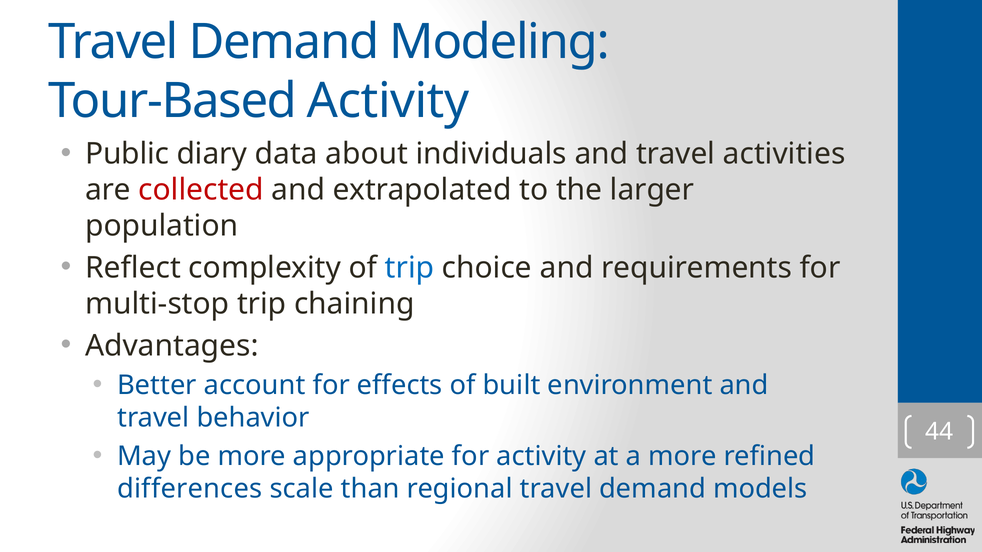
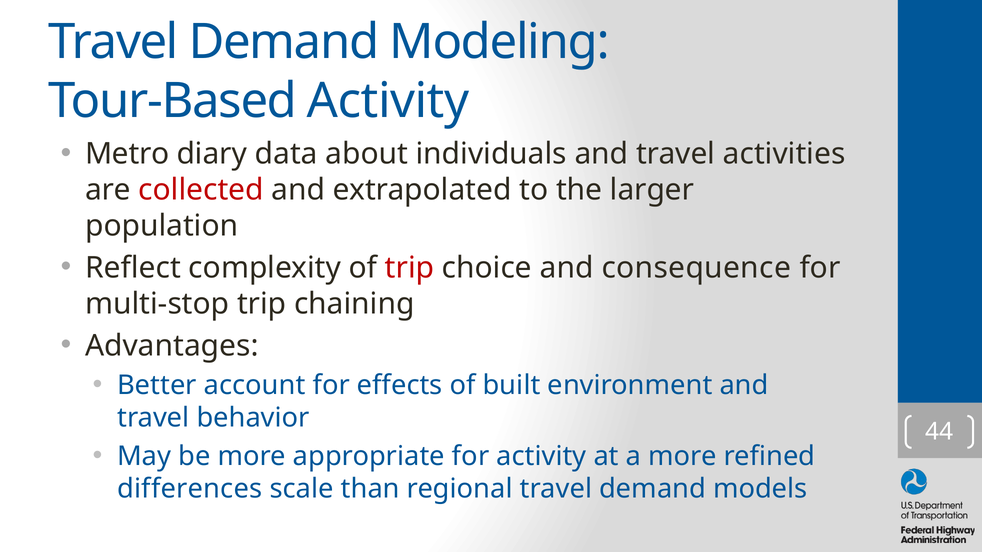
Public: Public -> Metro (127, 154)
trip colour: blue -> red (410, 268)
requirements: requirements -> consequence (696, 268)
